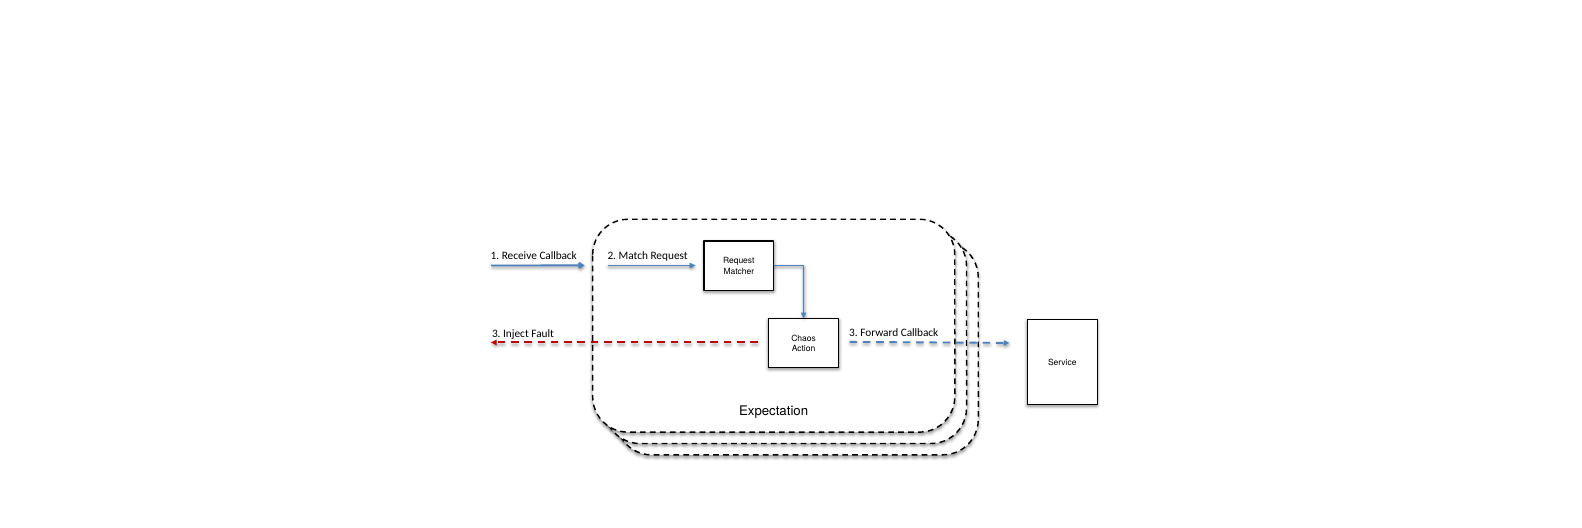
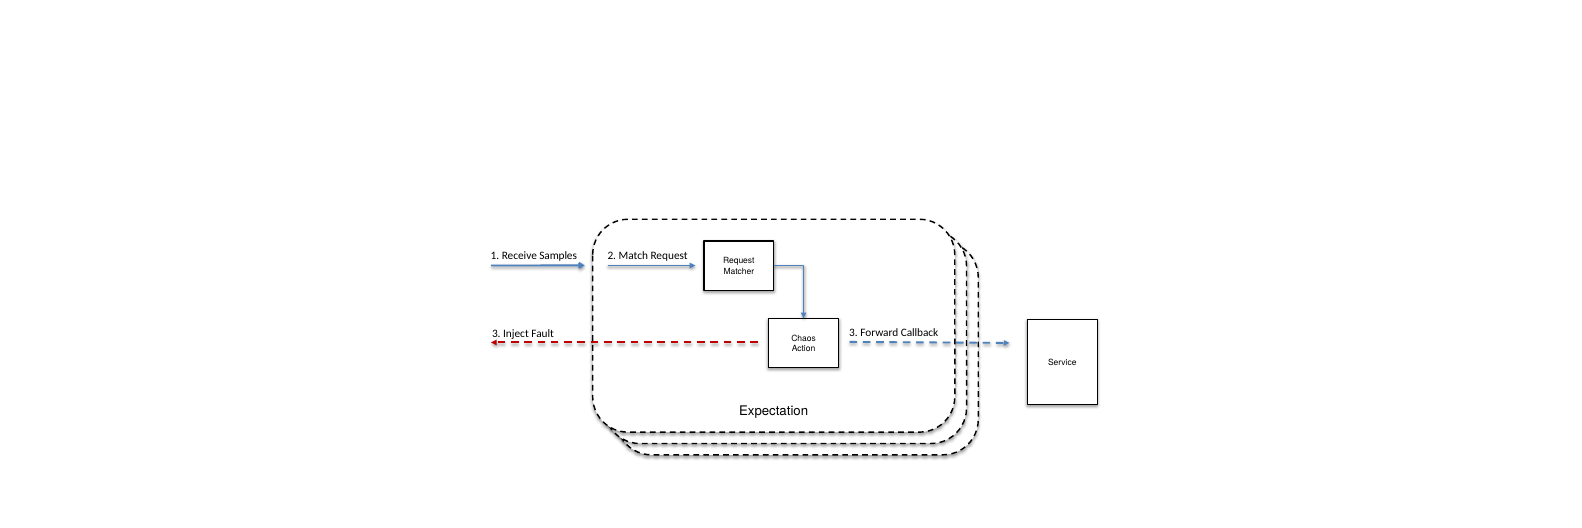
Receive Callback: Callback -> Samples (558, 256)
